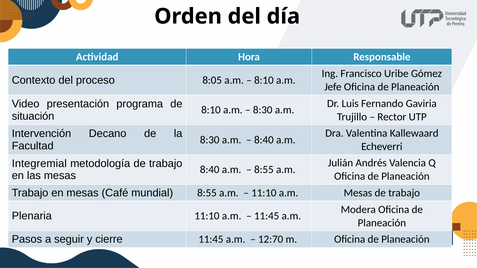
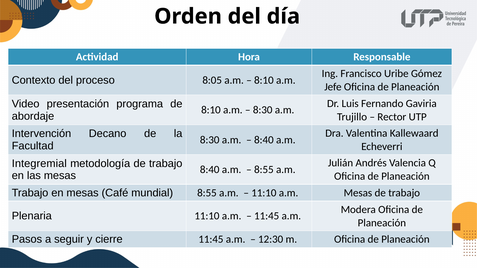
situación: situación -> abordaje (33, 116)
12:70: 12:70 -> 12:30 (271, 240)
